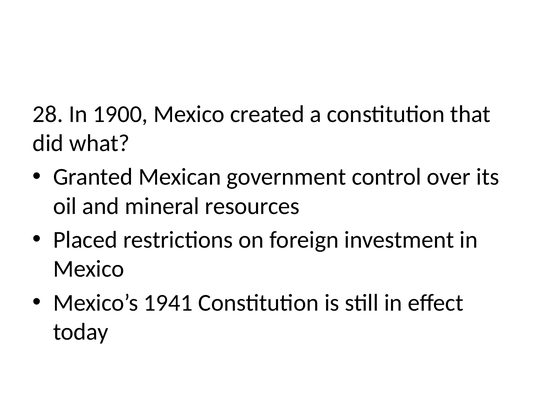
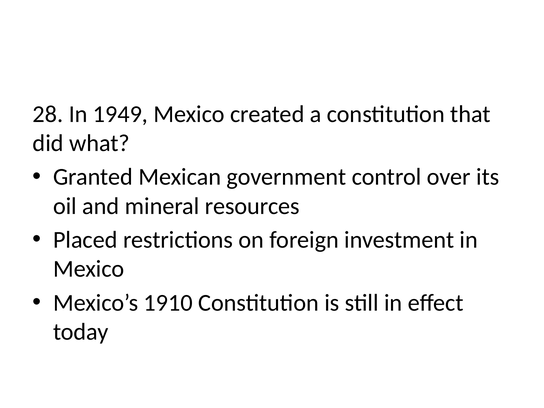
1900: 1900 -> 1949 (120, 114)
1941: 1941 -> 1910 (168, 303)
